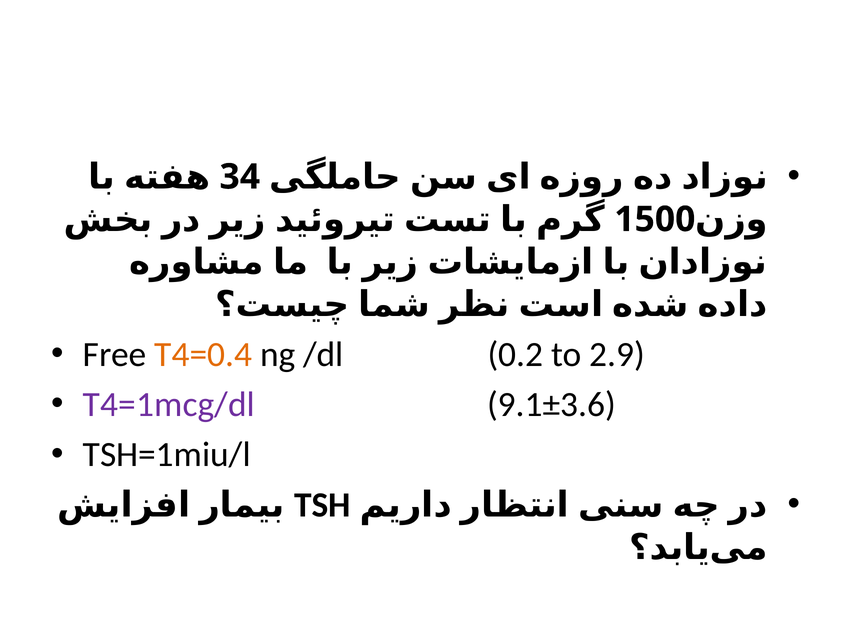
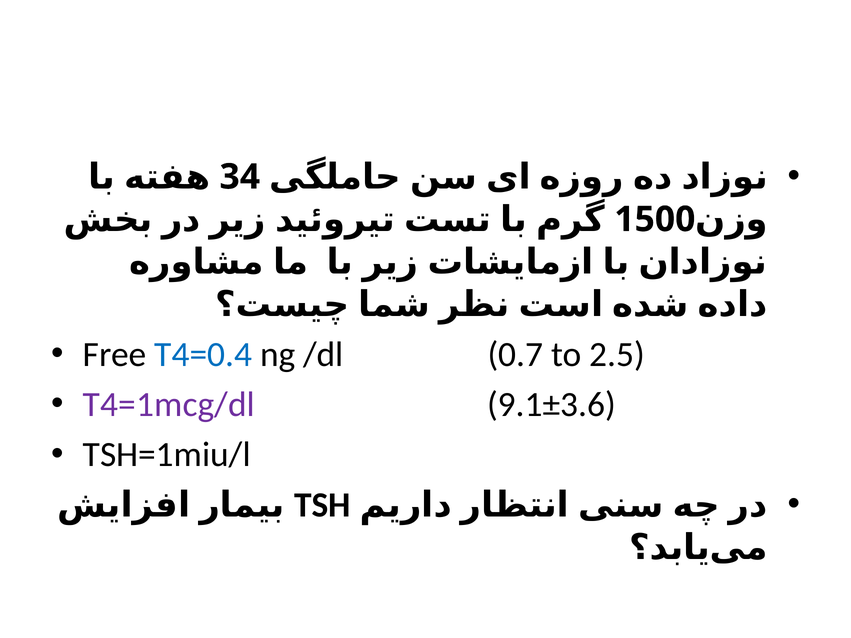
T4=0.4 colour: orange -> blue (203, 355)
0.2: 0.2 -> 0.7 (515, 355)
2.9: 2.9 -> 2.5 (617, 355)
